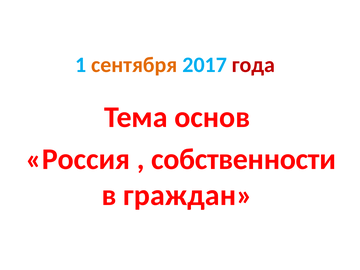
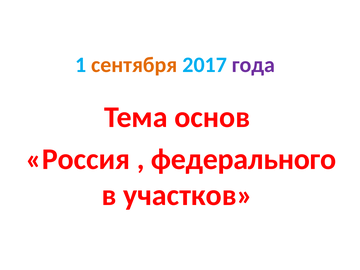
года colour: red -> purple (253, 65)
собственности: собственности -> федерального (244, 159)
граждан: граждан -> участков (188, 195)
